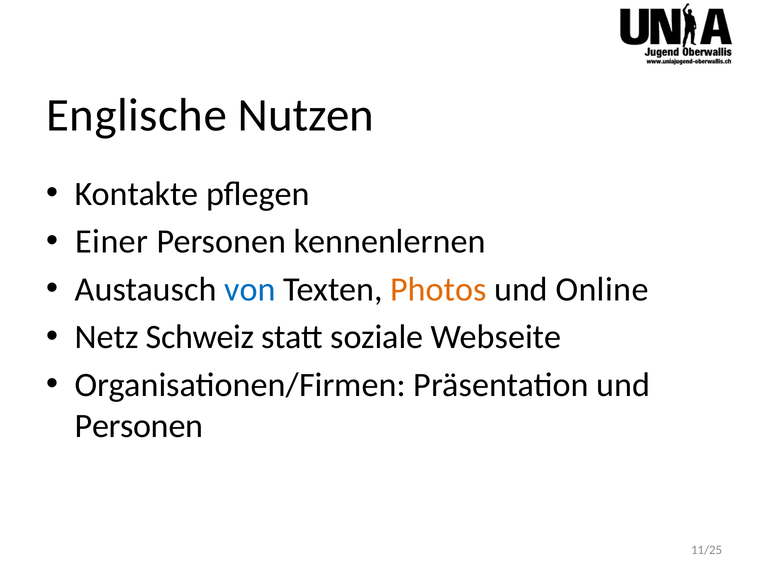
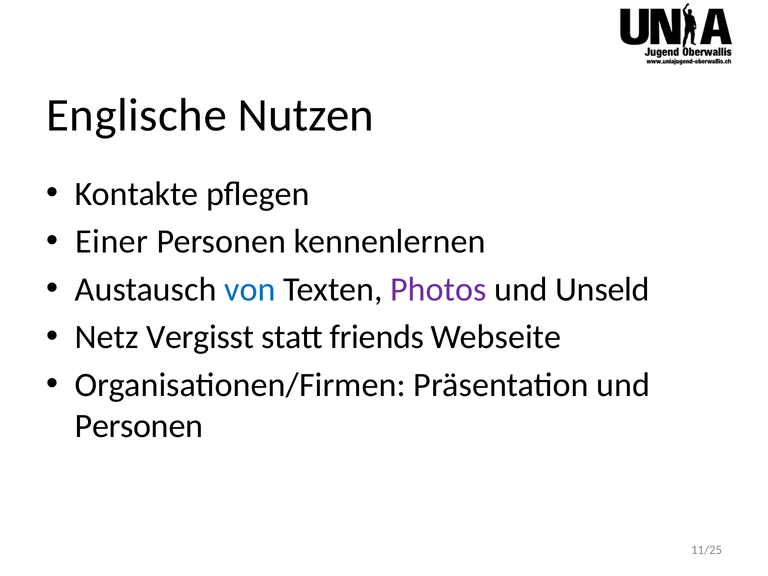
Photos colour: orange -> purple (438, 289)
Online: Online -> Unseld (602, 289)
Schweiz: Schweiz -> Vergisst (200, 337)
soziale: soziale -> friends (377, 337)
